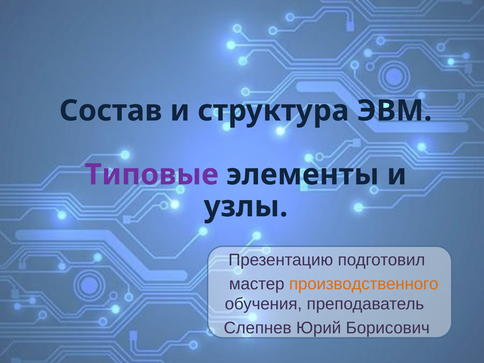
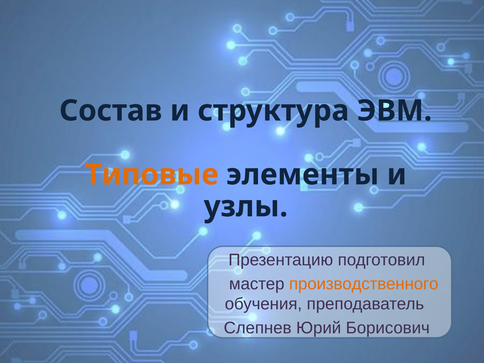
Типовые colour: purple -> orange (152, 175)
